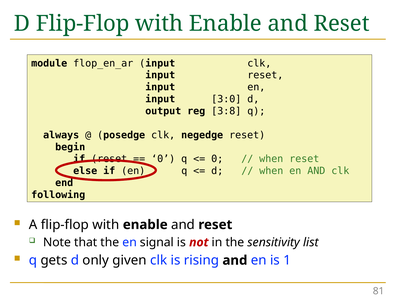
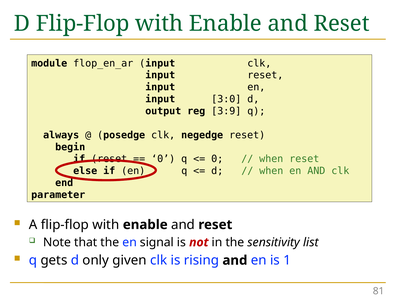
3:8: 3:8 -> 3:9 (226, 111)
following: following -> parameter (58, 195)
